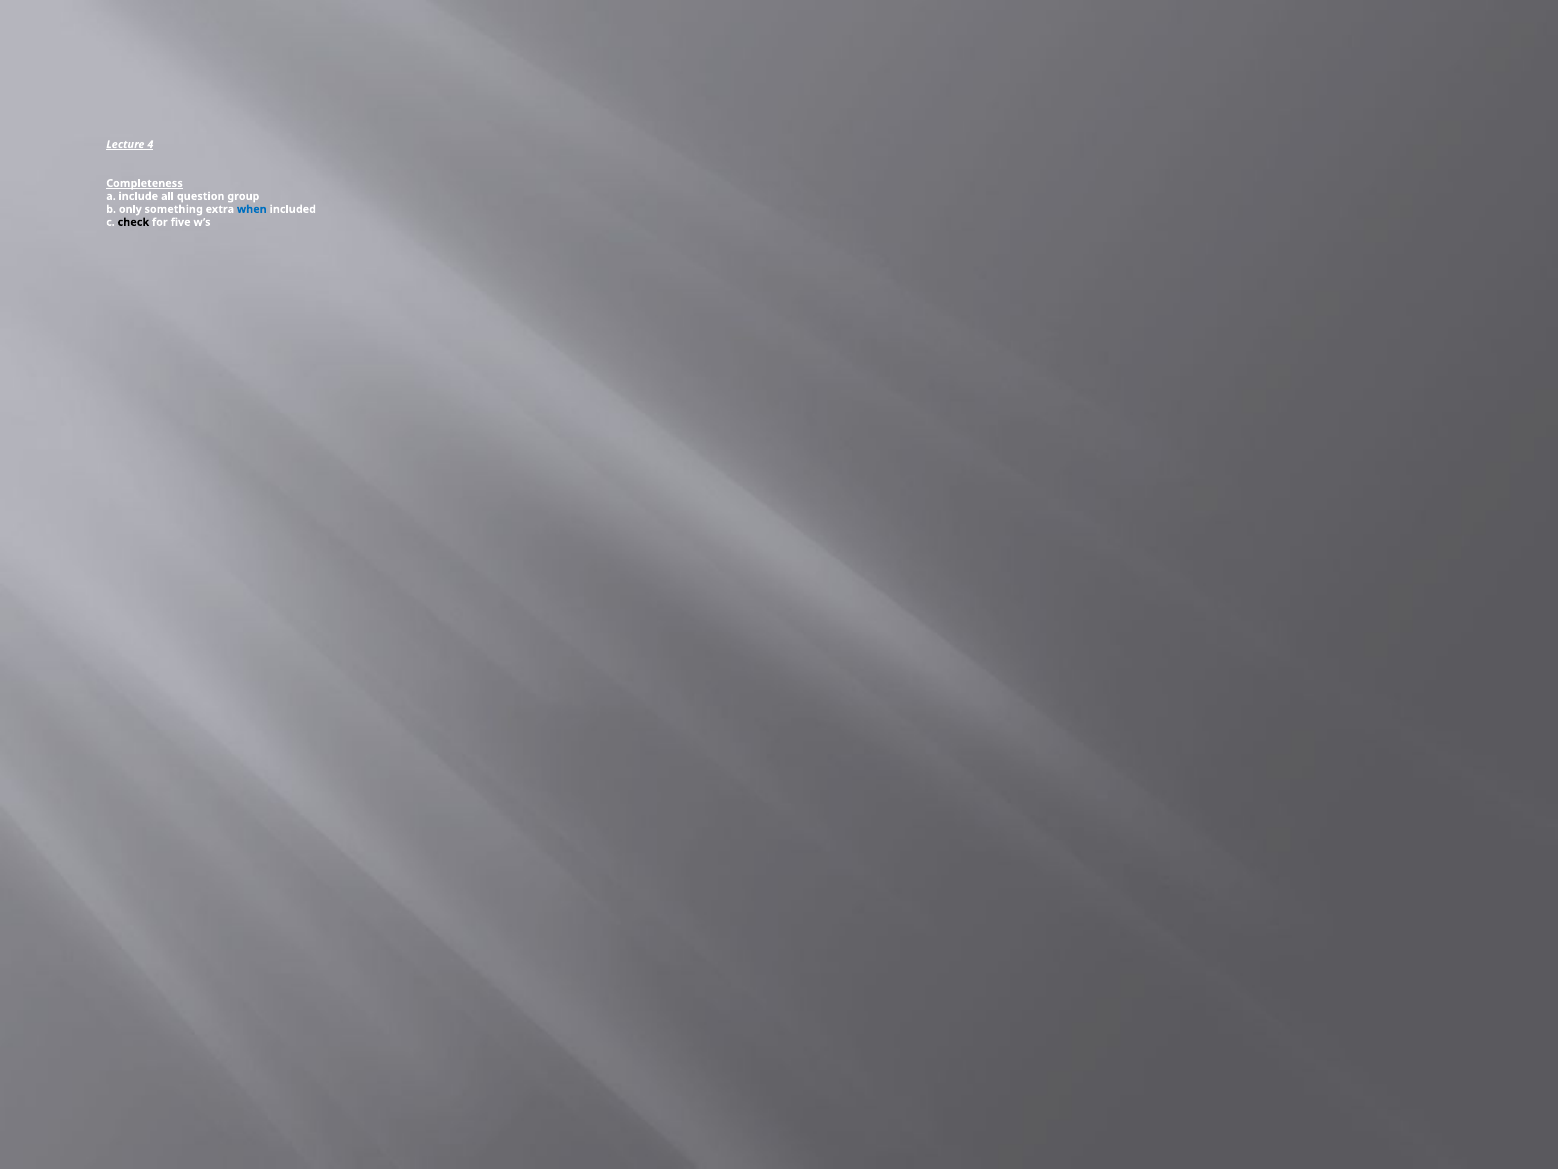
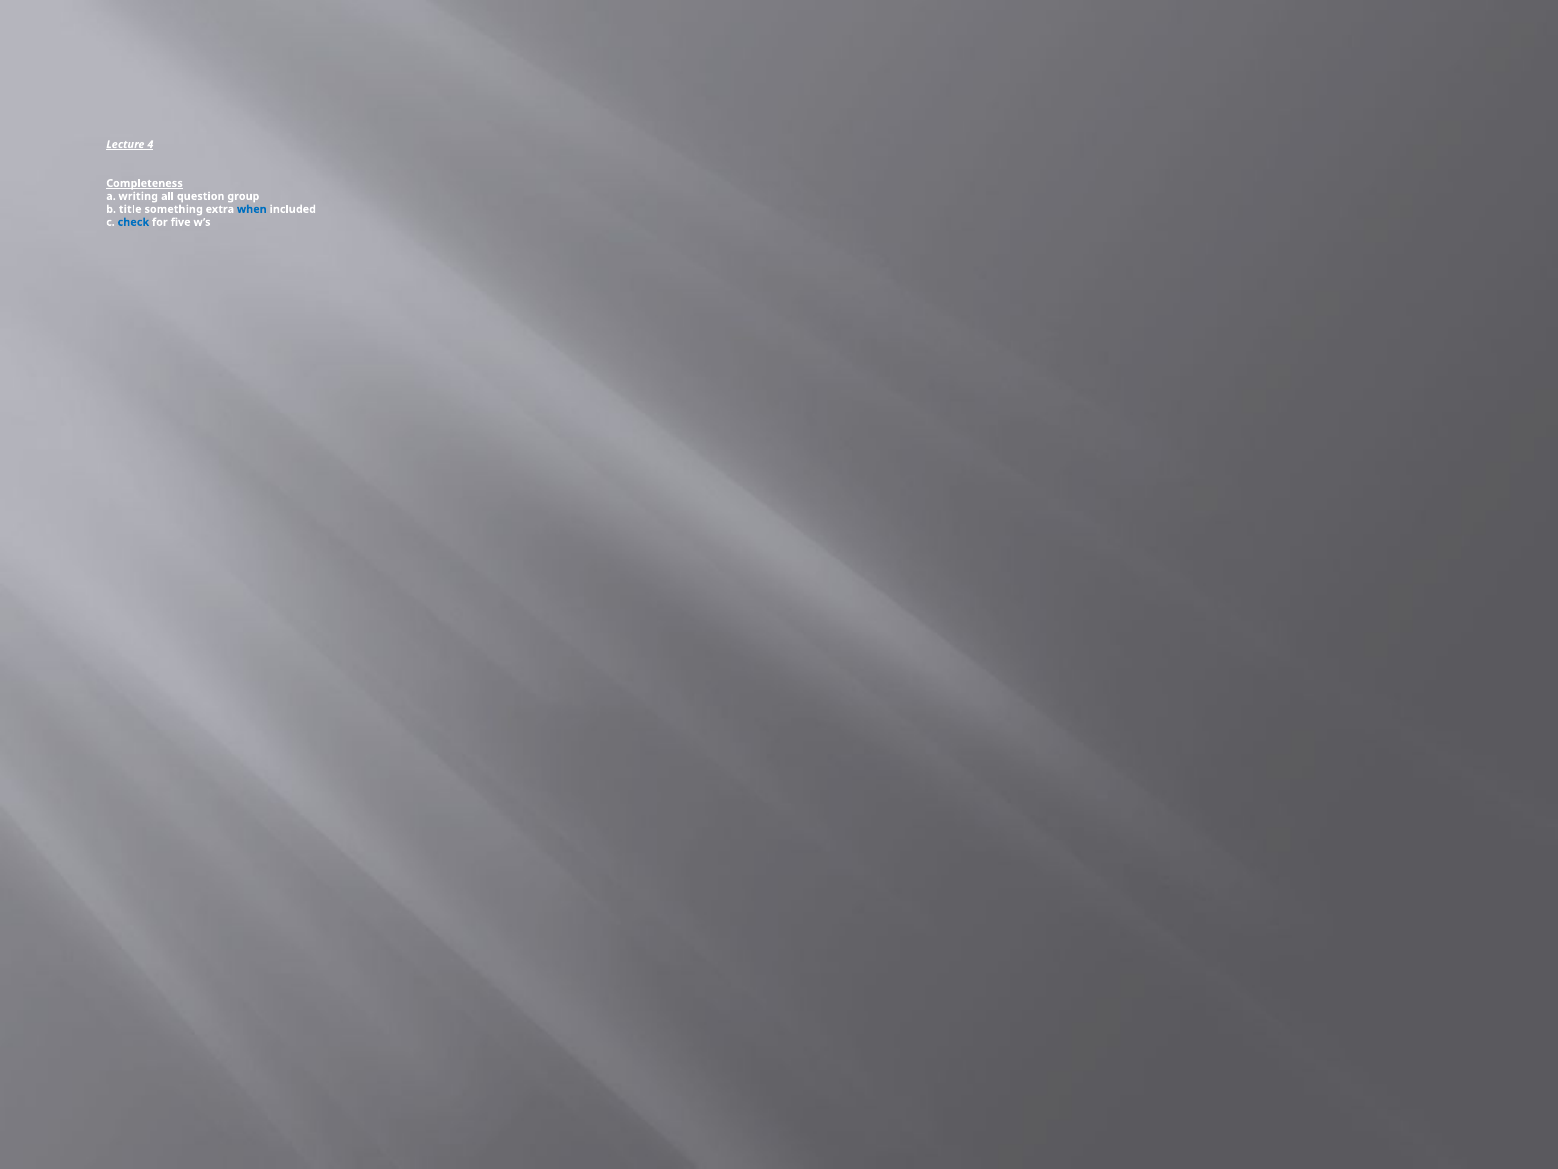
include: include -> writing (138, 196)
only: only -> title (130, 209)
check colour: black -> blue (133, 222)
